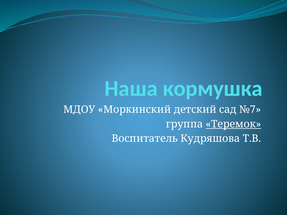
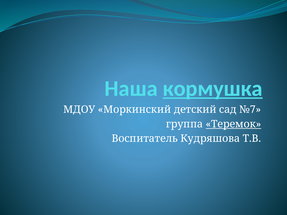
кормушка underline: none -> present (213, 89)
